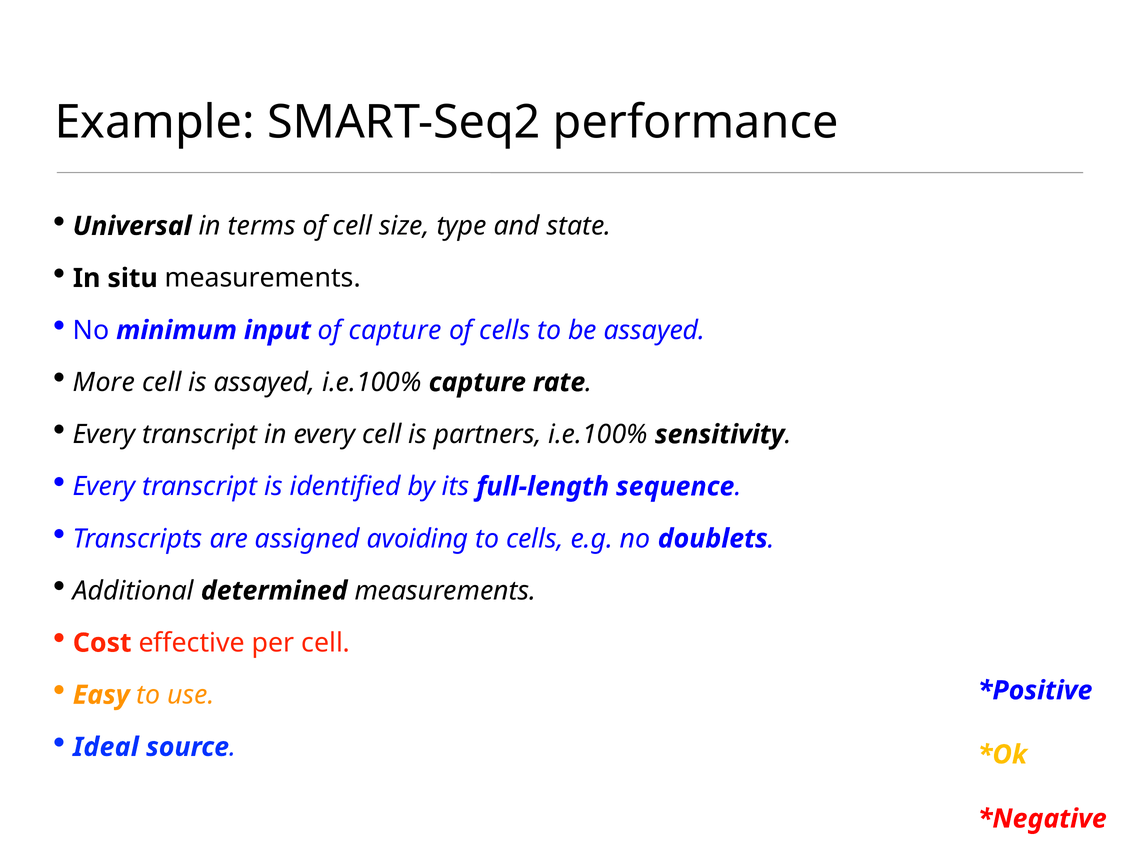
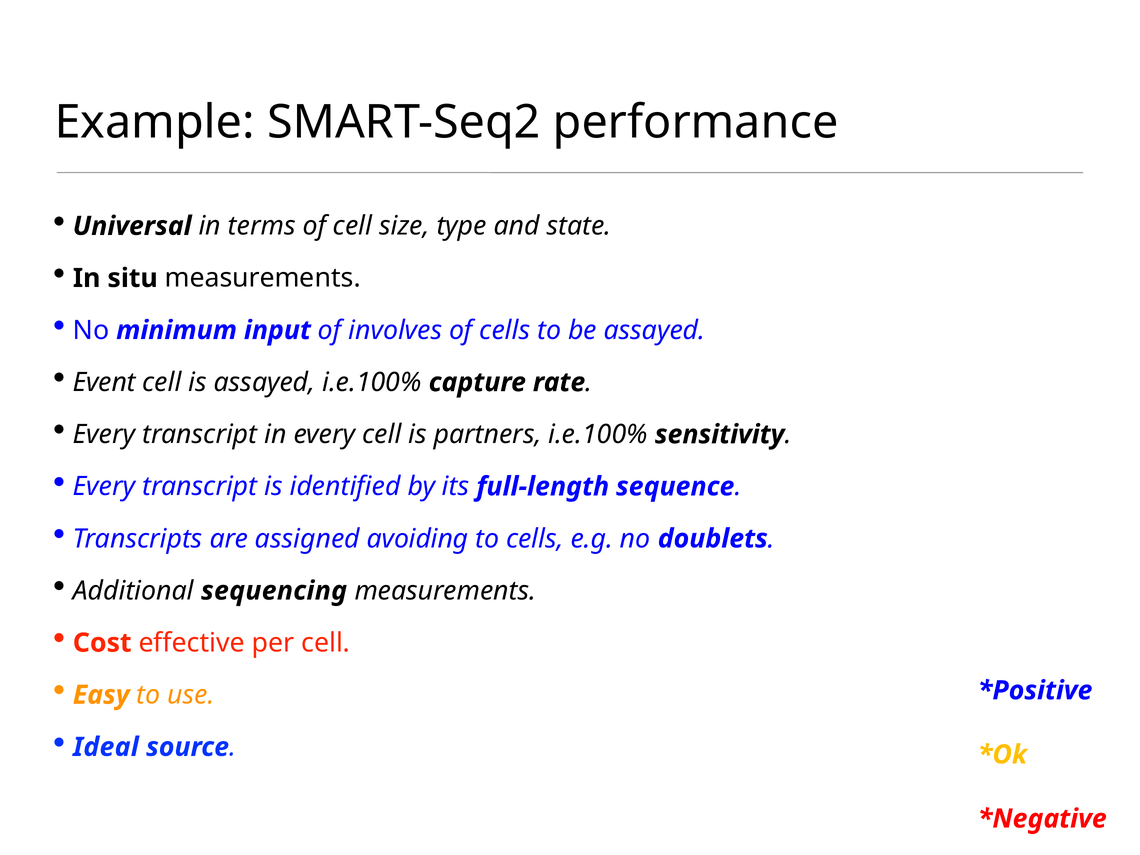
of capture: capture -> involves (395, 330)
More: More -> Event (104, 382)
determined: determined -> sequencing (274, 591)
